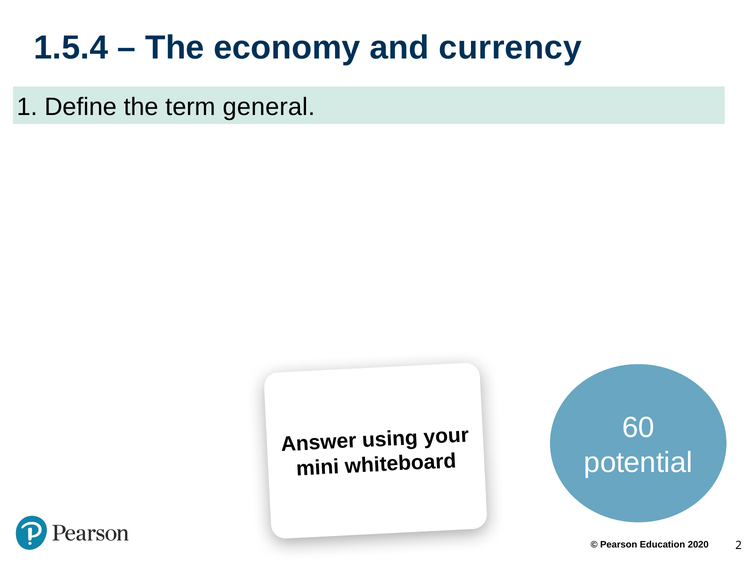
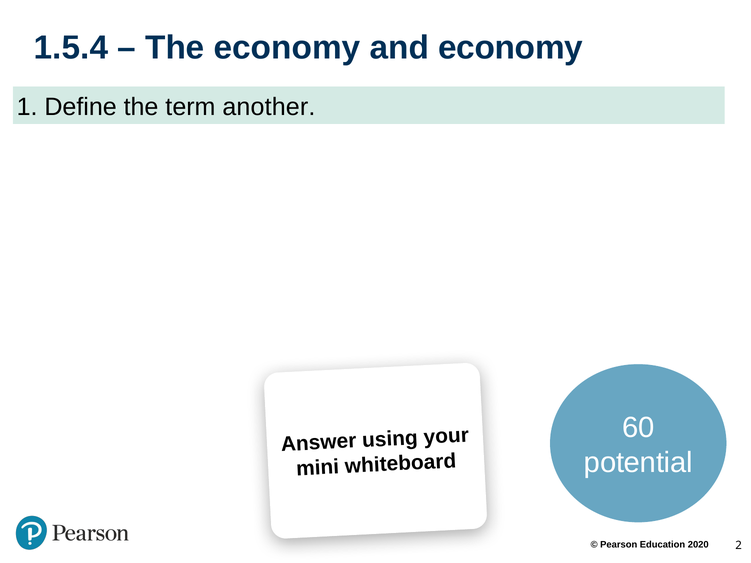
and currency: currency -> economy (511, 48)
general: general -> another (269, 107)
